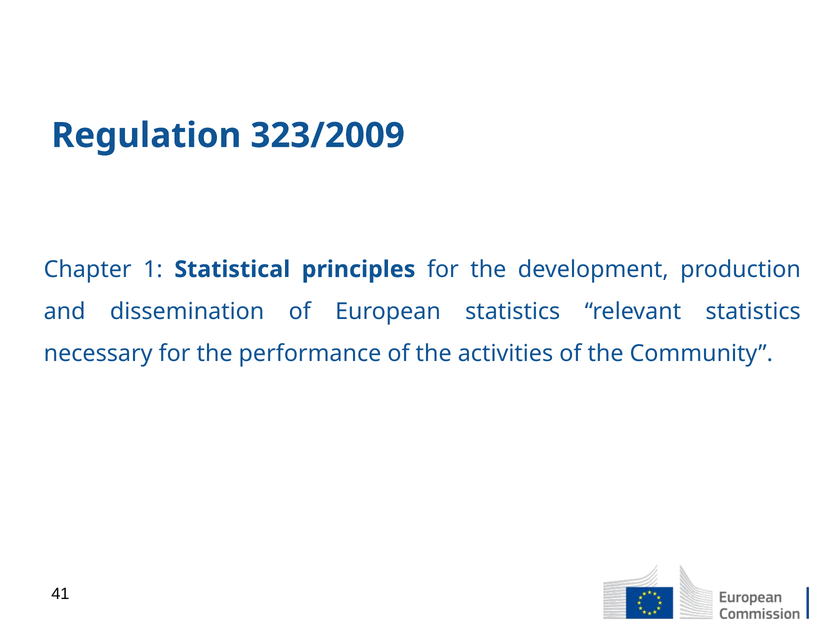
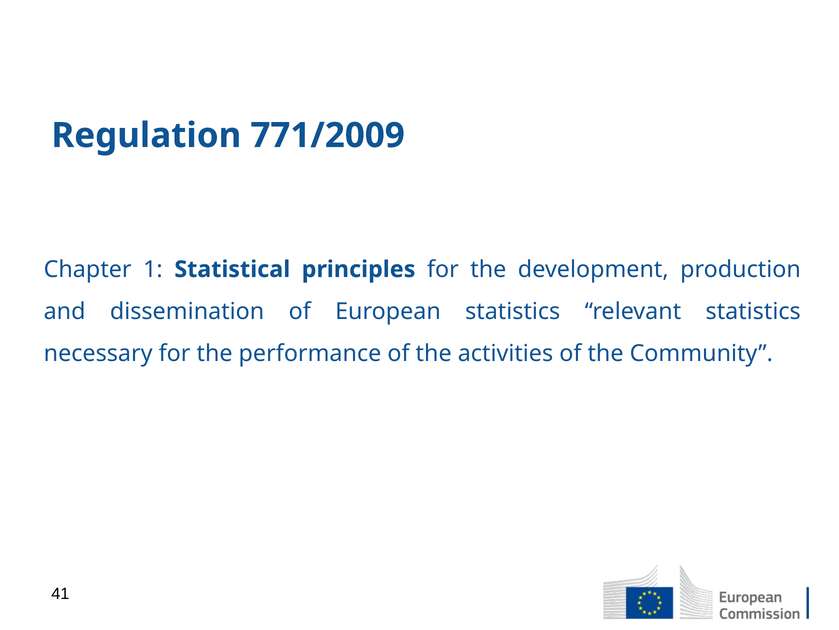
323/2009: 323/2009 -> 771/2009 (328, 135)
